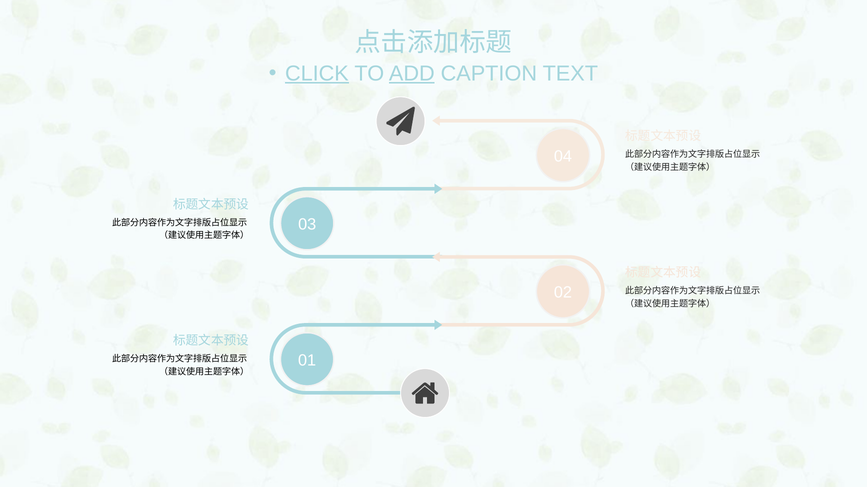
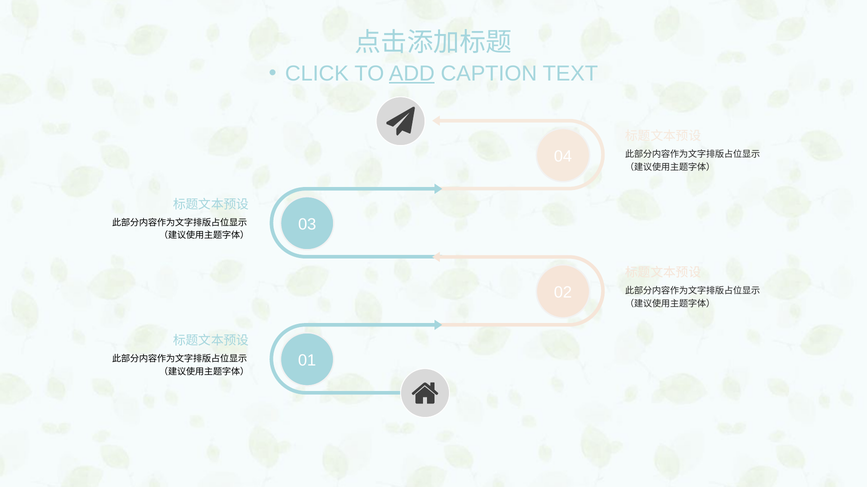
CLICK underline: present -> none (317, 73)
